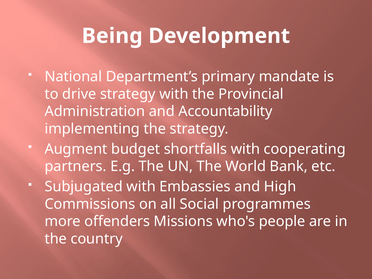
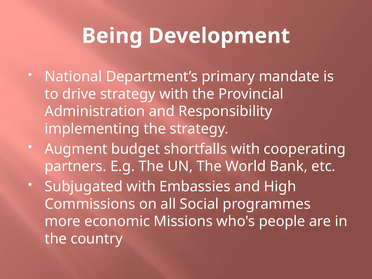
Accountability: Accountability -> Responsibility (225, 111)
offenders: offenders -> economic (117, 221)
